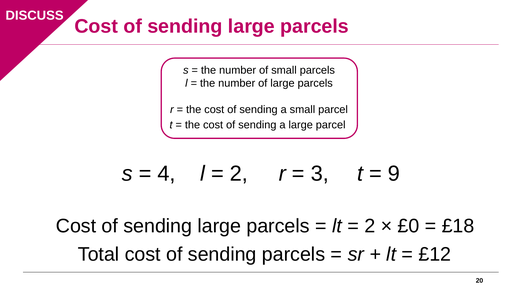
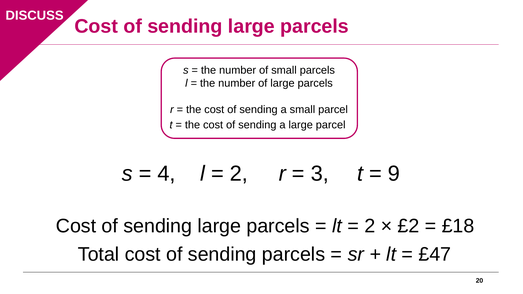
£0: £0 -> £2 (408, 226)
£12: £12 -> £47 (435, 255)
